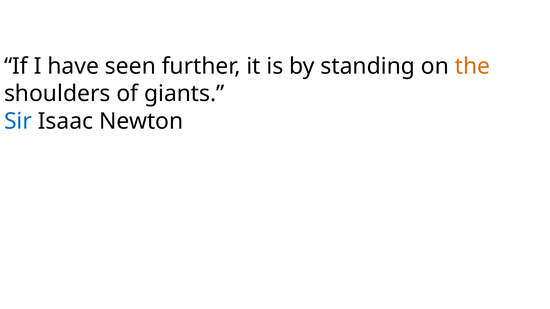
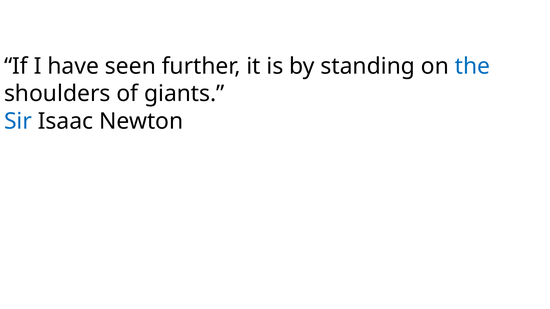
the colour: orange -> blue (473, 66)
